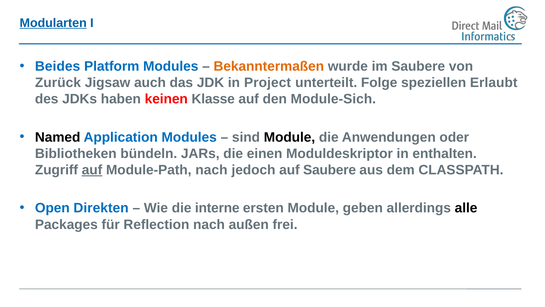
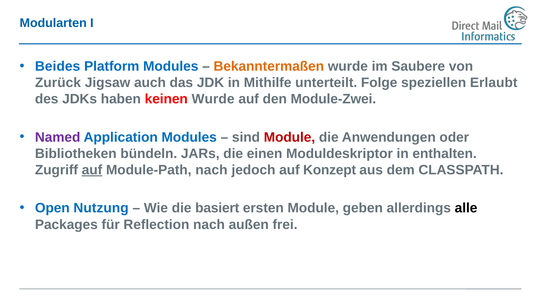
Modularten underline: present -> none (53, 23)
Project: Project -> Mithilfe (268, 83)
keinen Klasse: Klasse -> Wurde (213, 99)
Module-Sich: Module-Sich -> Module-Zwei (333, 99)
Named colour: black -> purple (58, 137)
Module colour: black -> red (289, 137)
auf Saubere: Saubere -> Konzept (330, 170)
Direkten: Direkten -> Nutzung (101, 208)
interne: interne -> basiert (217, 208)
